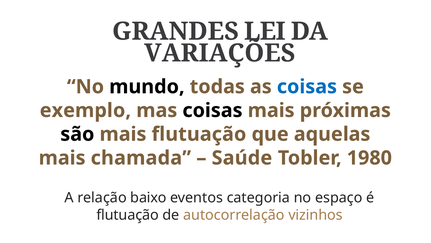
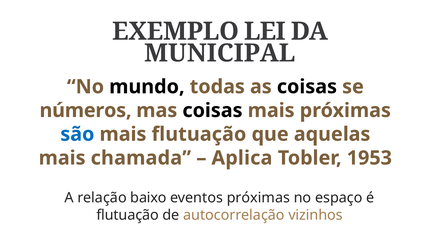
GRANDES: GRANDES -> EXEMPLO (176, 31)
VARIAÇÕES: VARIAÇÕES -> MUNICIPAL (220, 53)
coisas colour: blue -> black (307, 87)
exemplo: exemplo -> números (86, 110)
são colour: black -> blue (77, 134)
Saúde: Saúde -> Aplica (242, 158)
1980: 1980 -> 1953 (369, 158)
eventos categoria: categoria -> próximas (258, 197)
